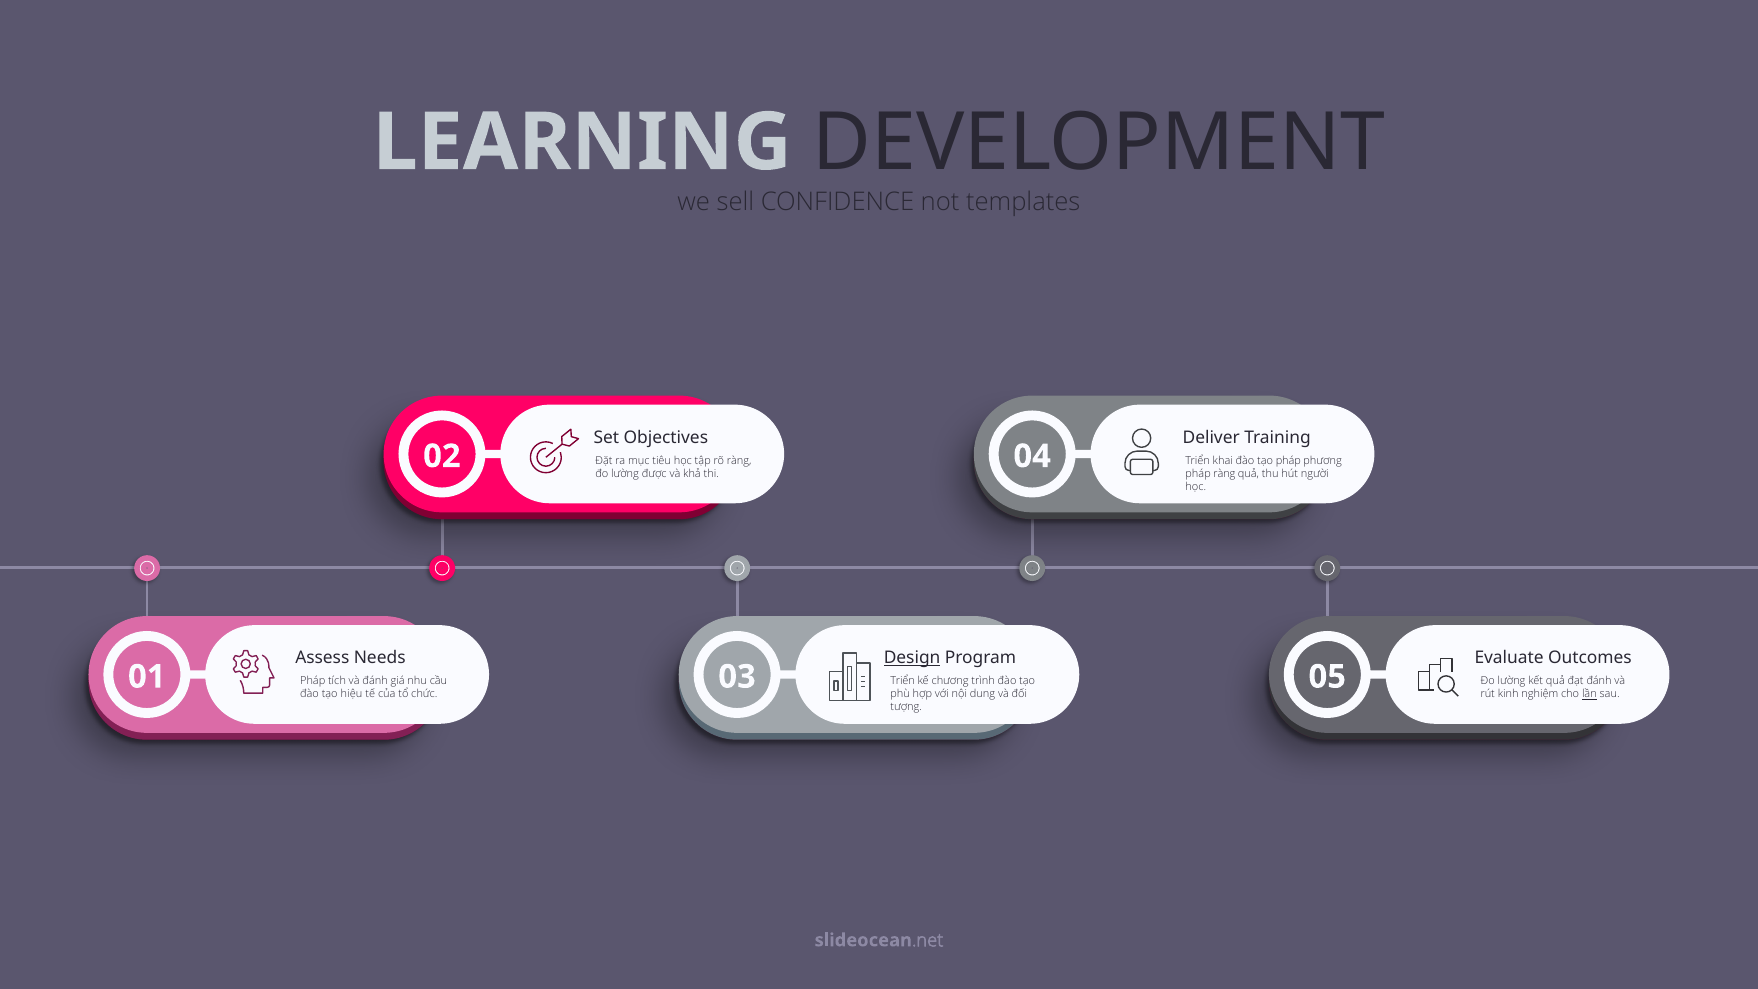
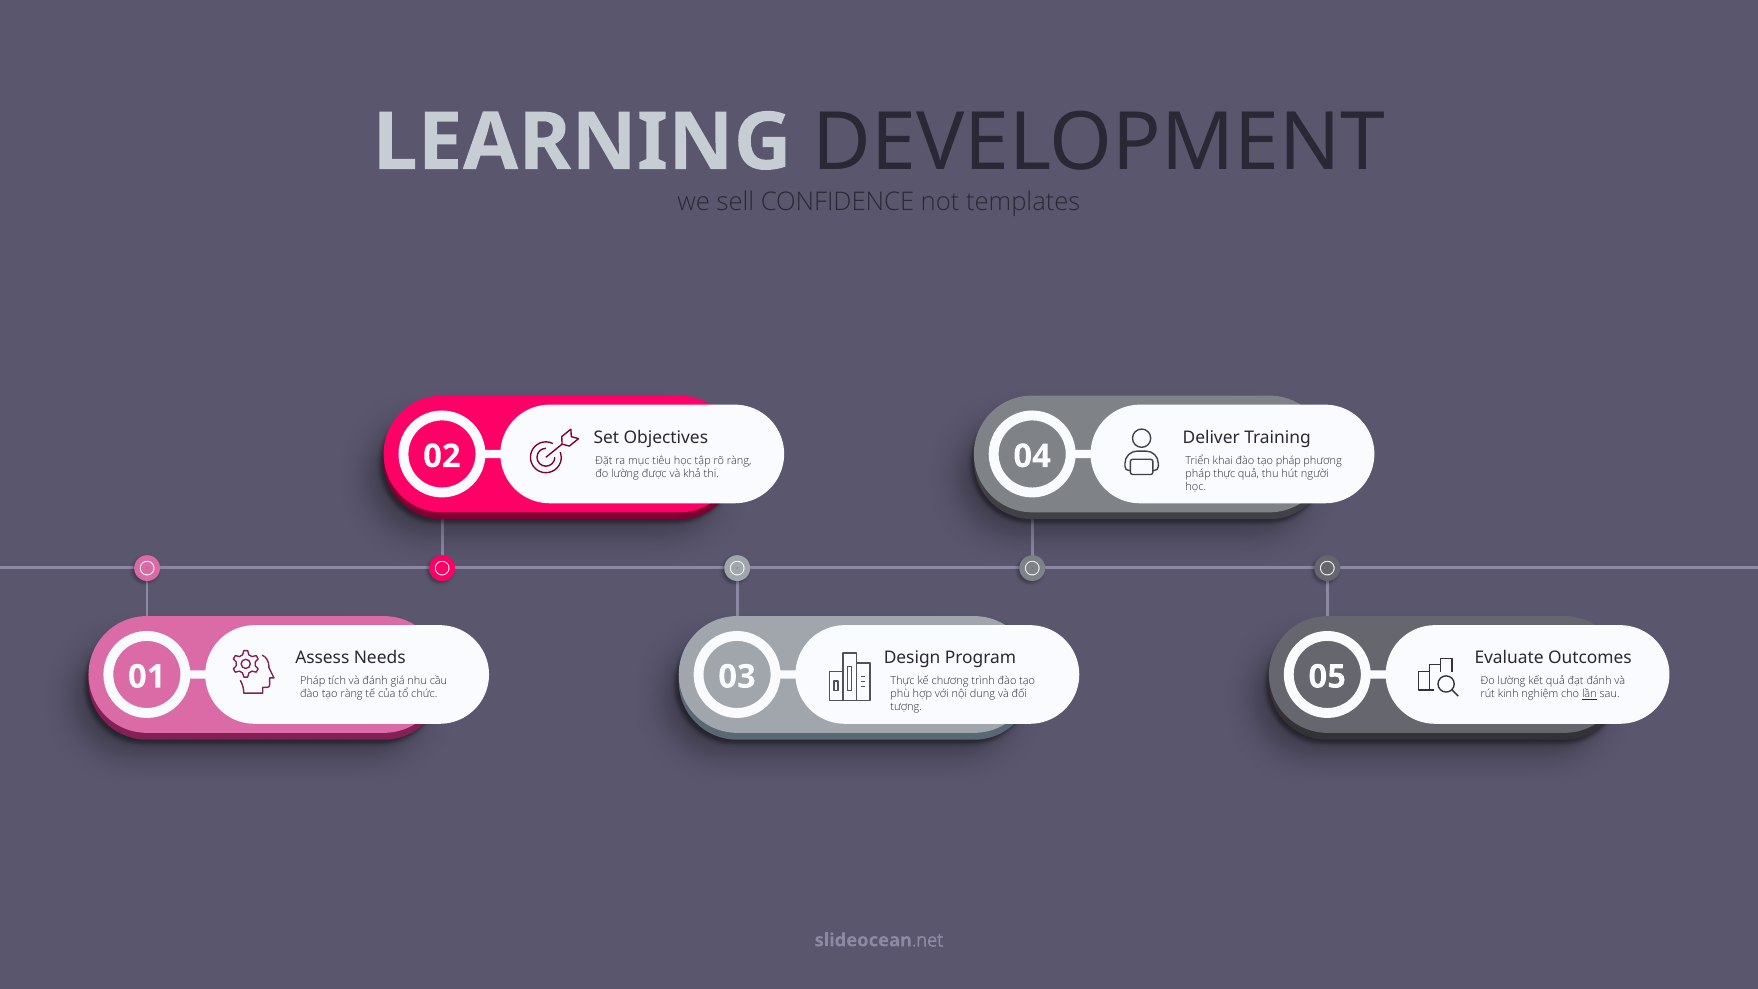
pháp ràng: ràng -> thực (1224, 474)
Design underline: present -> none (912, 658)
Triển: Triển -> Thực (903, 681)
tạo hiệu: hiệu -> ràng (352, 694)
